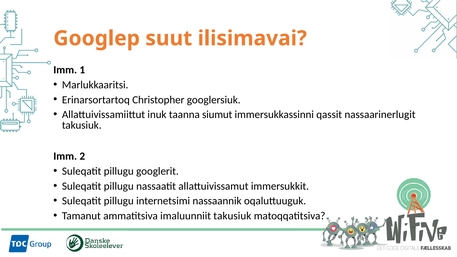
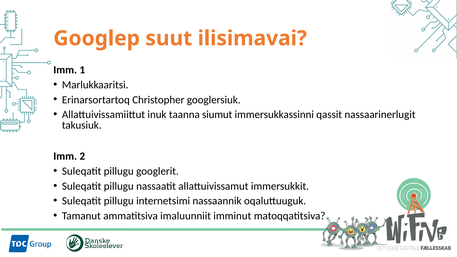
imaluunniit takusiuk: takusiuk -> imminut (232, 216)
